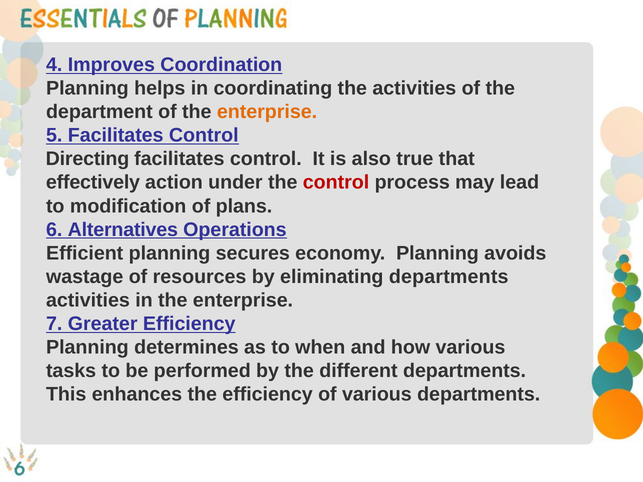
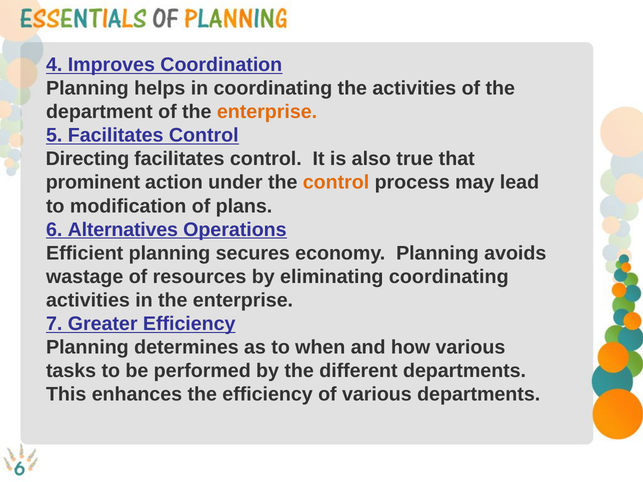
effectively: effectively -> prominent (93, 183)
control colour: red -> orange (336, 183)
eliminating departments: departments -> coordinating (449, 277)
